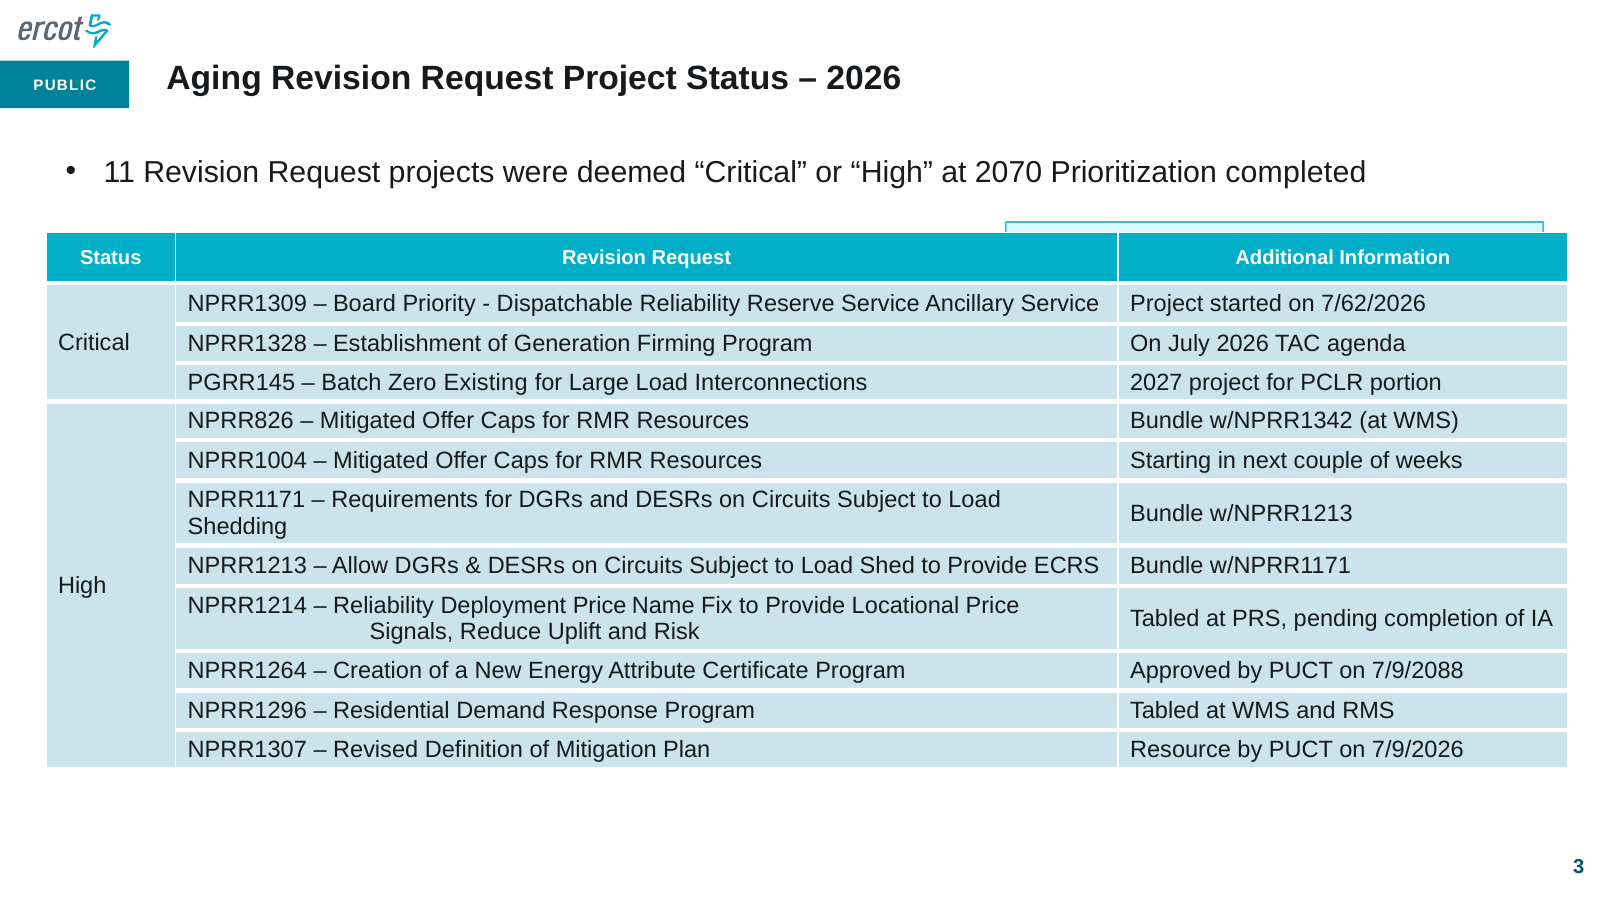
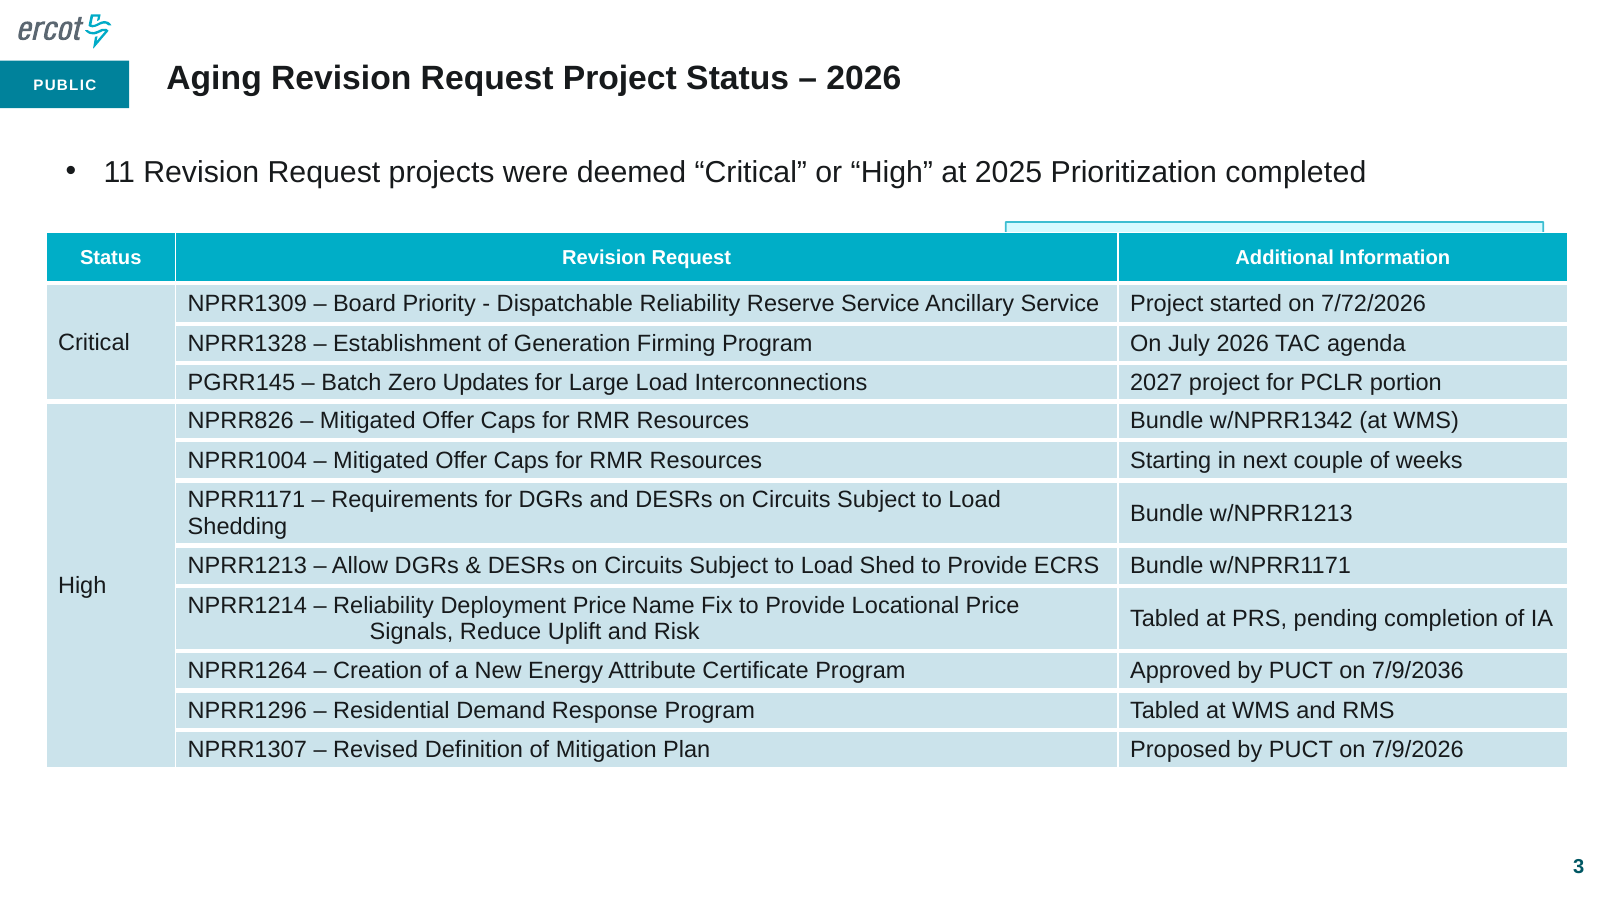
2070: 2070 -> 2025 (1009, 172)
7/62/2026: 7/62/2026 -> 7/72/2026 (1374, 304)
Existing: Existing -> Updates (486, 382)
7/9/2088: 7/9/2088 -> 7/9/2036 (1418, 671)
Resource: Resource -> Proposed (1181, 750)
